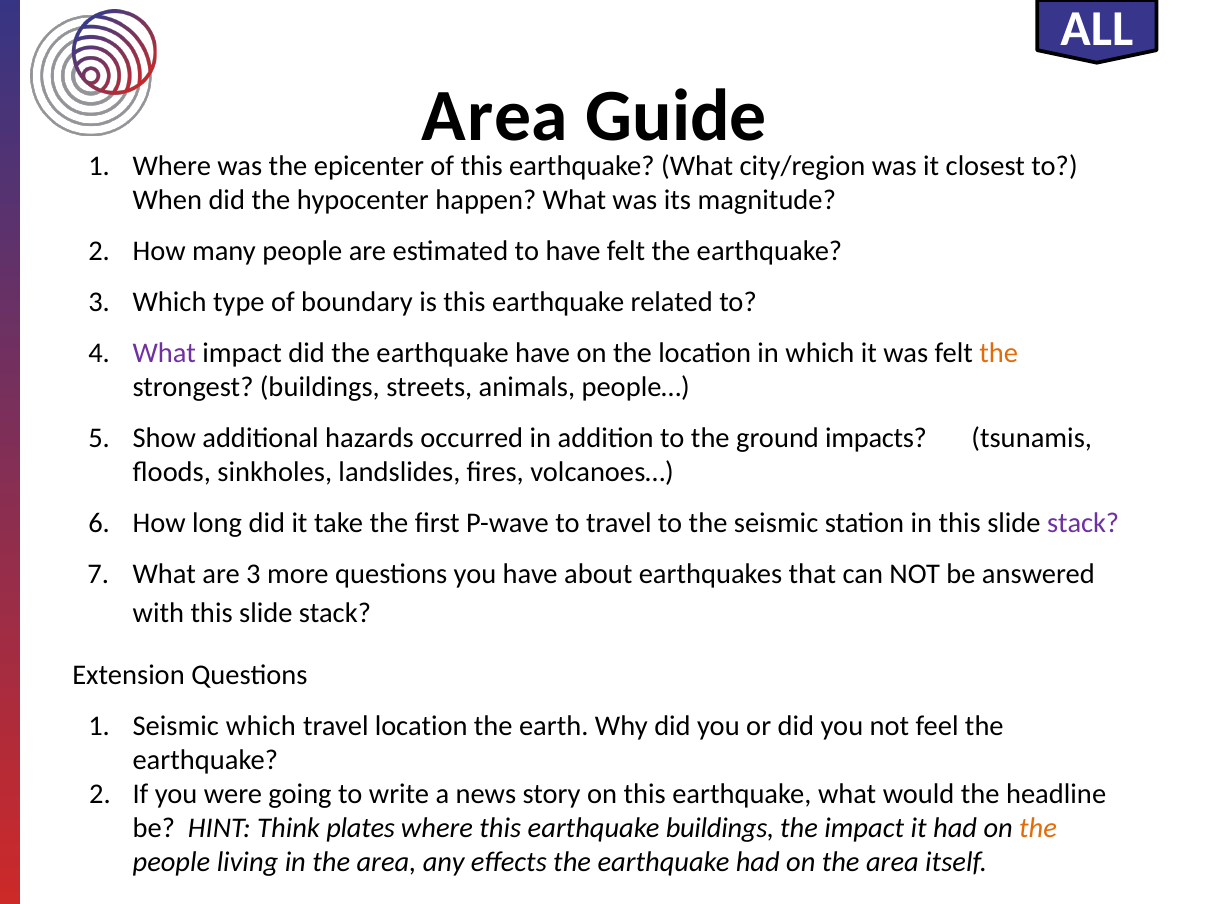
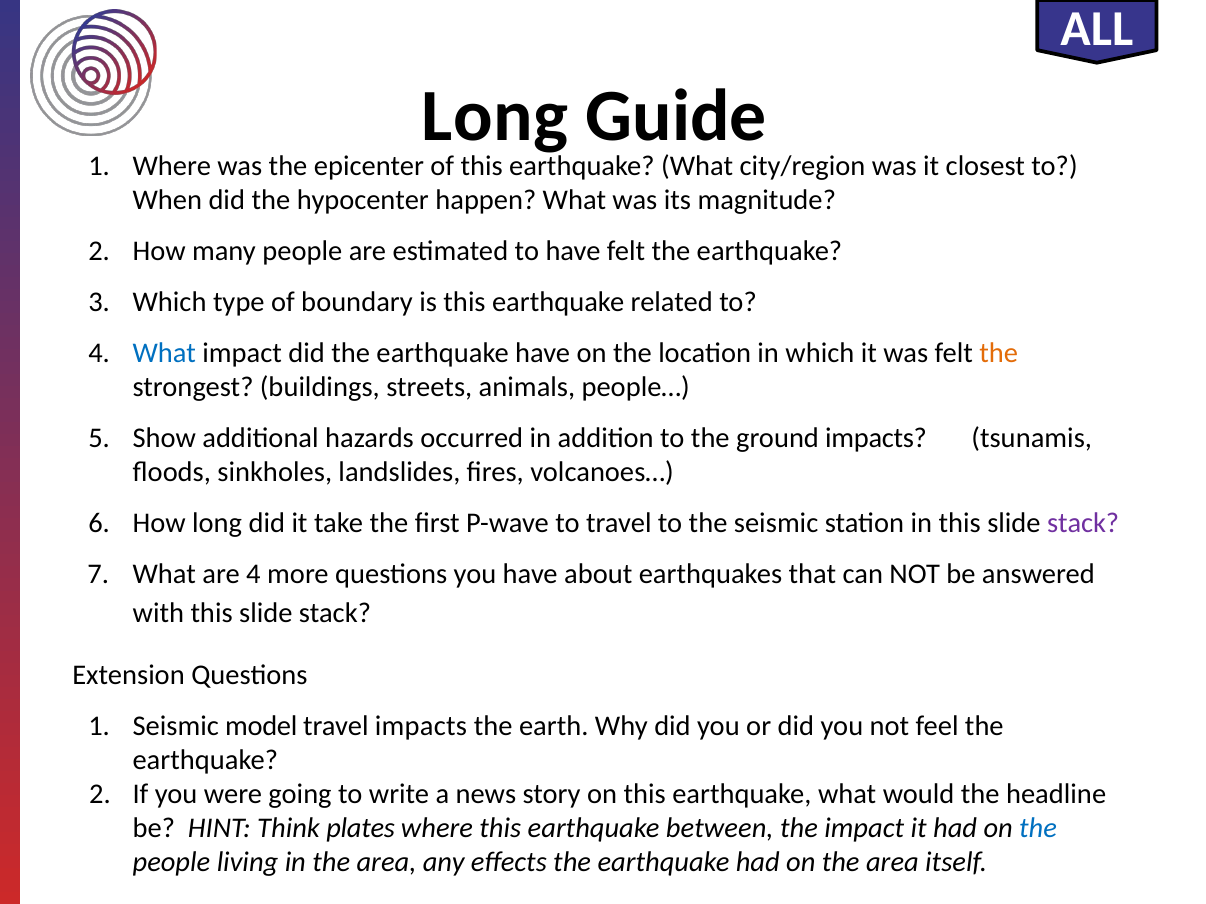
Area: Area -> Long (495, 117)
What colour: purple -> blue (164, 353)
are 3: 3 -> 4 (253, 575)
Seismic which: which -> model (261, 726)
travel location: location -> impacts (421, 726)
earthquake buildings: buildings -> between (720, 829)
the colour: orange -> blue (1038, 829)
